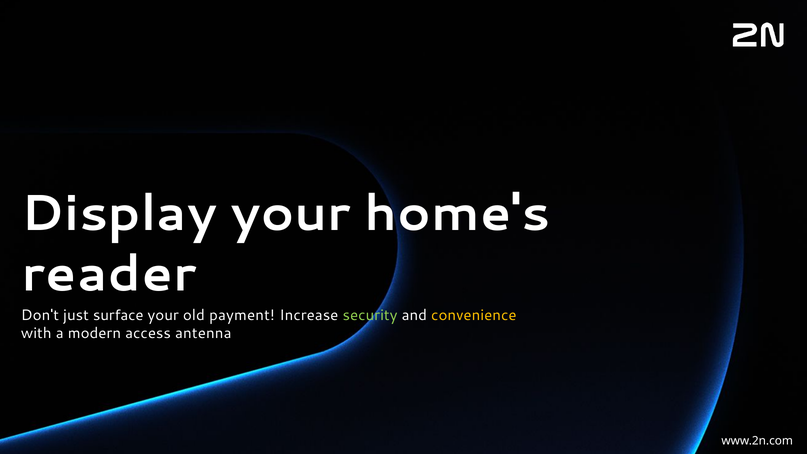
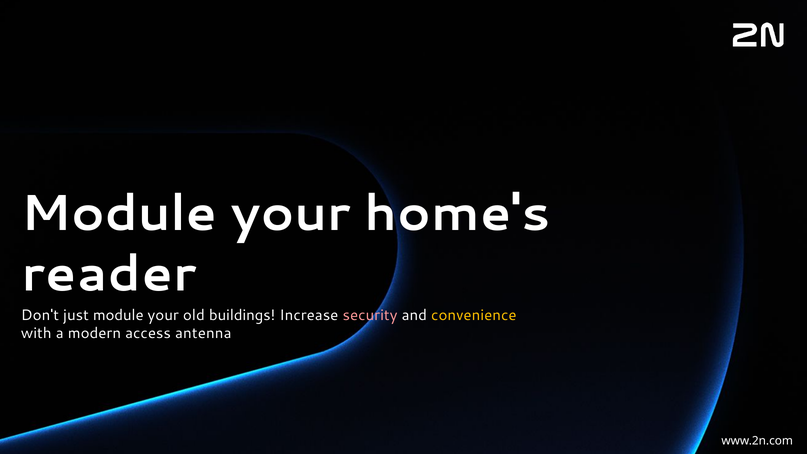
Display: Display -> Module (119, 213)
just surface: surface -> module (118, 315)
payment: payment -> buildings (242, 315)
security colour: light green -> pink (370, 315)
